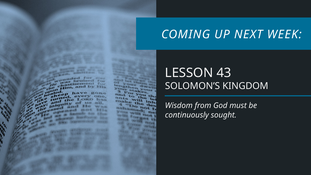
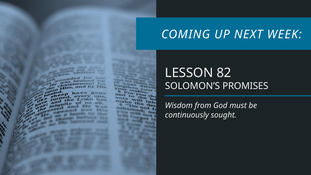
43: 43 -> 82 (224, 73)
KINGDOM: KINGDOM -> PROMISES (245, 86)
